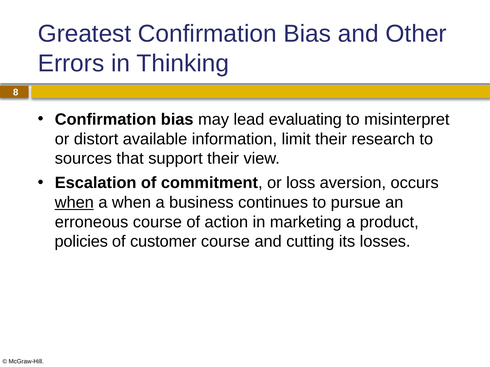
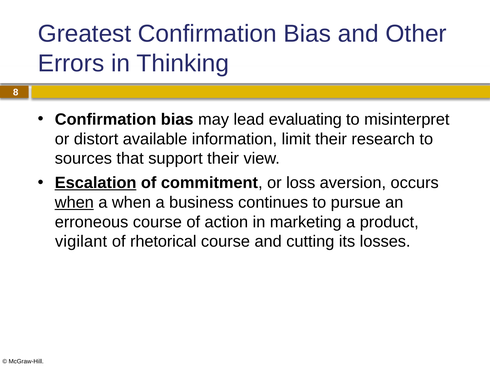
Escalation underline: none -> present (96, 183)
policies: policies -> vigilant (81, 242)
customer: customer -> rhetorical (163, 242)
